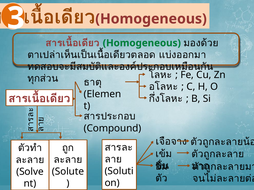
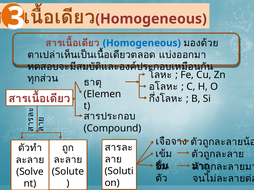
Homogeneous colour: green -> blue (142, 43)
